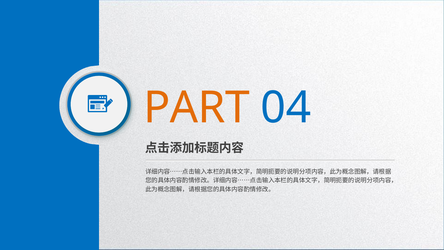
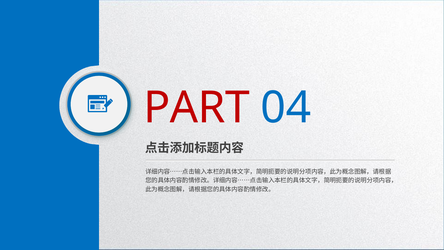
PART colour: orange -> red (197, 108)
